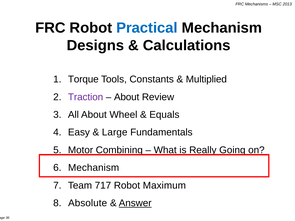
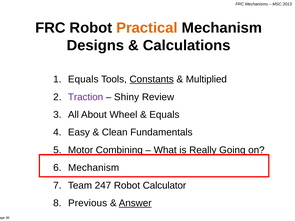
Practical colour: blue -> orange (147, 28)
Torque: Torque -> Equals (83, 79)
Constants underline: none -> present (152, 79)
About: About -> Shiny (127, 97)
Large: Large -> Clean (115, 132)
717: 717 -> 247 (103, 186)
Maximum: Maximum -> Calculator (164, 186)
Absolute: Absolute -> Previous (88, 203)
